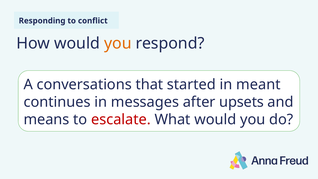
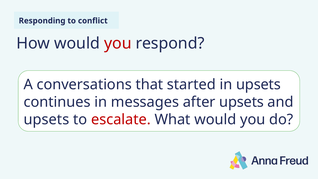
you colour: orange -> red (118, 43)
in meant: meant -> upsets (258, 84)
means: means -> upsets (46, 119)
